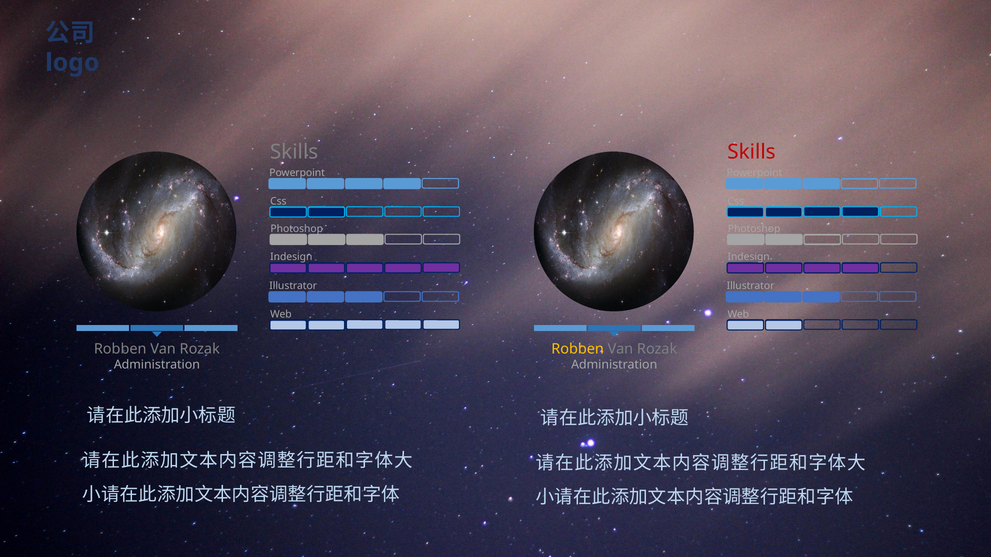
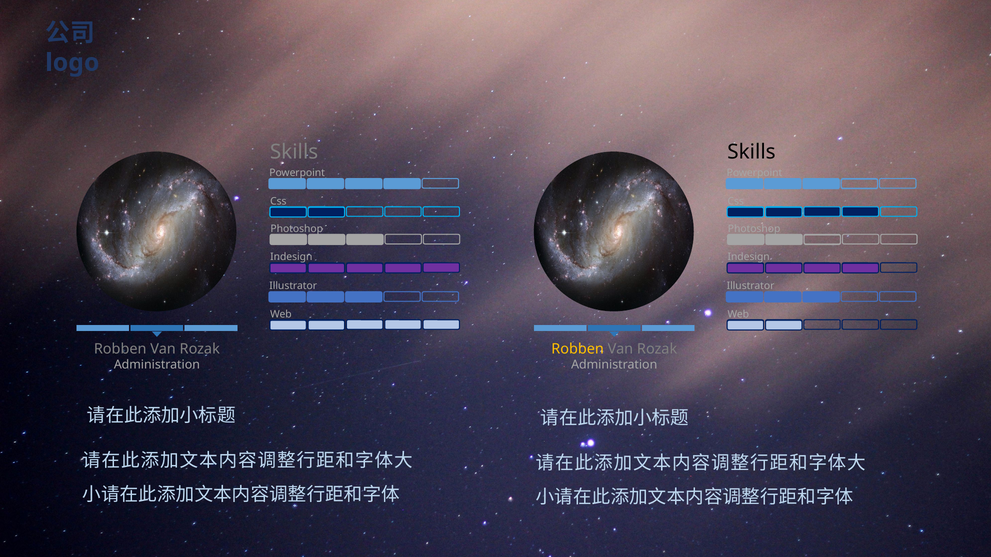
Skills colour: red -> black (751, 152)
